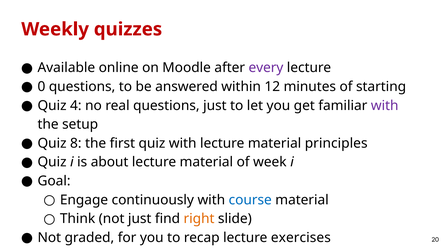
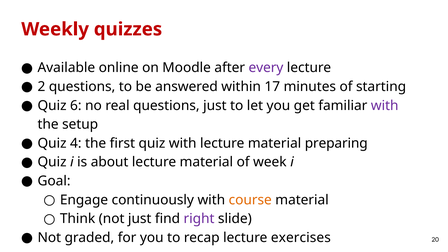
0: 0 -> 2 (41, 87)
12: 12 -> 17 (272, 87)
4: 4 -> 6 (76, 105)
8: 8 -> 4 (76, 143)
principles: principles -> preparing (336, 143)
course colour: blue -> orange (250, 200)
right colour: orange -> purple (199, 219)
